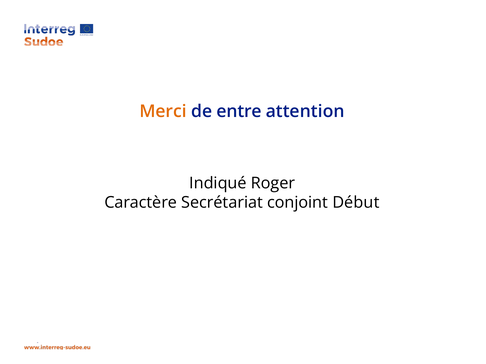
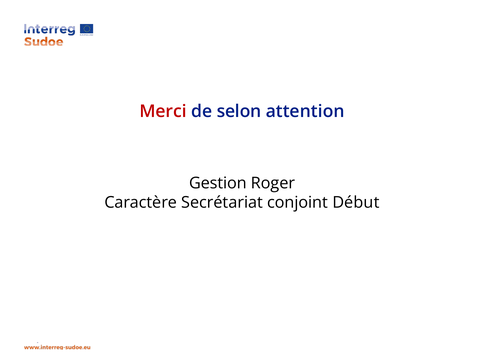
Merci colour: orange -> red (163, 111)
entre: entre -> selon (239, 111)
Indiqué: Indiqué -> Gestion (218, 183)
